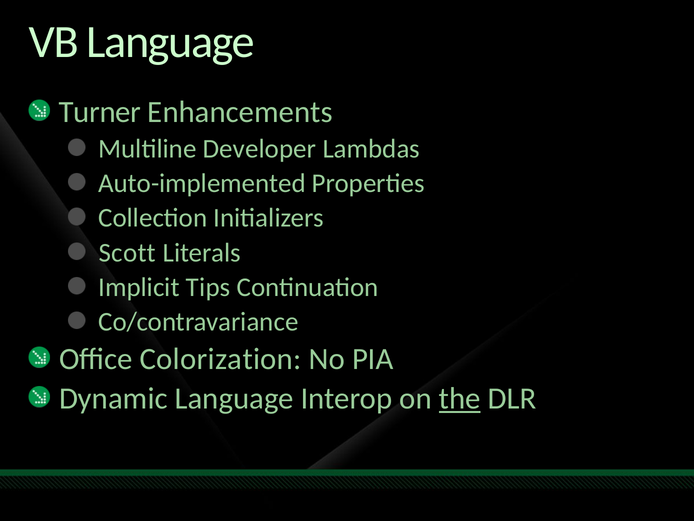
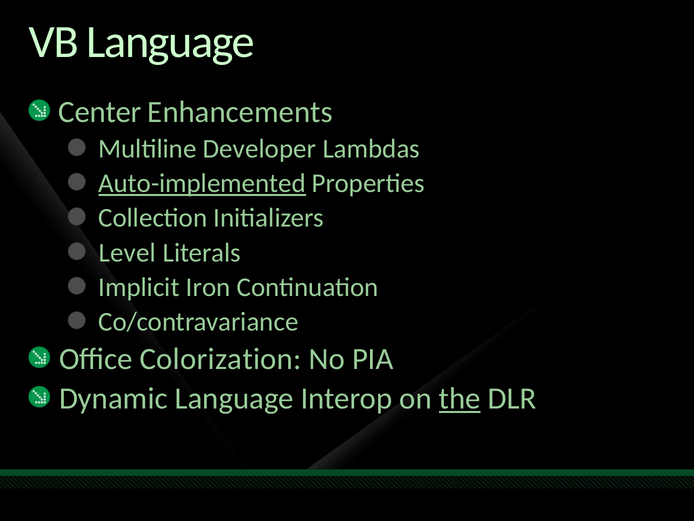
Turner: Turner -> Center (100, 112)
Auto-implemented underline: none -> present (202, 183)
Scott: Scott -> Level (127, 252)
Tips: Tips -> Iron (208, 287)
